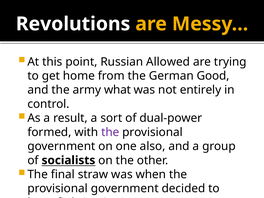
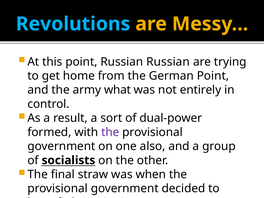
Revolutions colour: white -> light blue (73, 24)
Russian Allowed: Allowed -> Russian (168, 62)
German Good: Good -> Point (213, 76)
